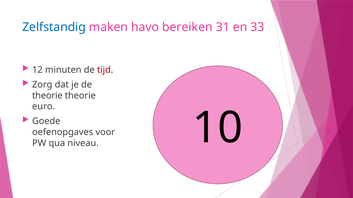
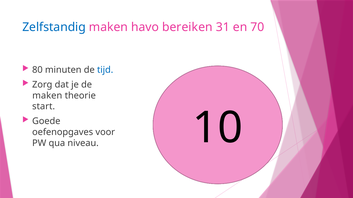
33: 33 -> 70 (257, 27)
12: 12 -> 80 (37, 70)
tijd colour: red -> blue (105, 70)
theorie: theorie -> maken (47, 96)
euro: euro -> start (44, 107)
